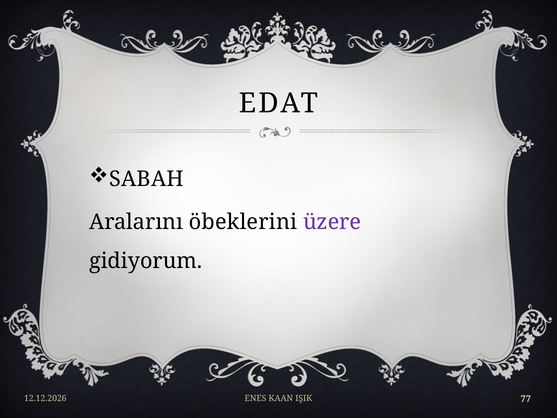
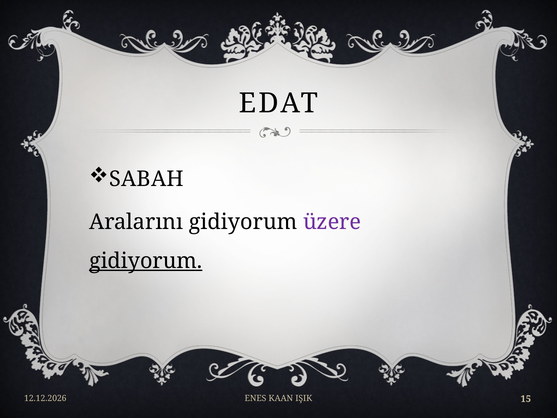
Aralarını öbeklerini: öbeklerini -> gidiyorum (243, 222)
gidiyorum underline: none -> present (146, 261)
77: 77 -> 15 (526, 399)
